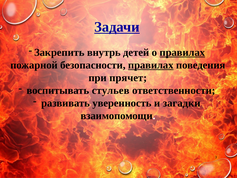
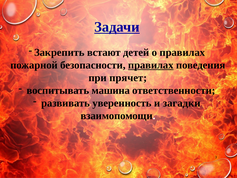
внутрь: внутрь -> встают (104, 52)
правилах underline: present -> none (182, 52)
стульев: стульев -> машина (111, 90)
